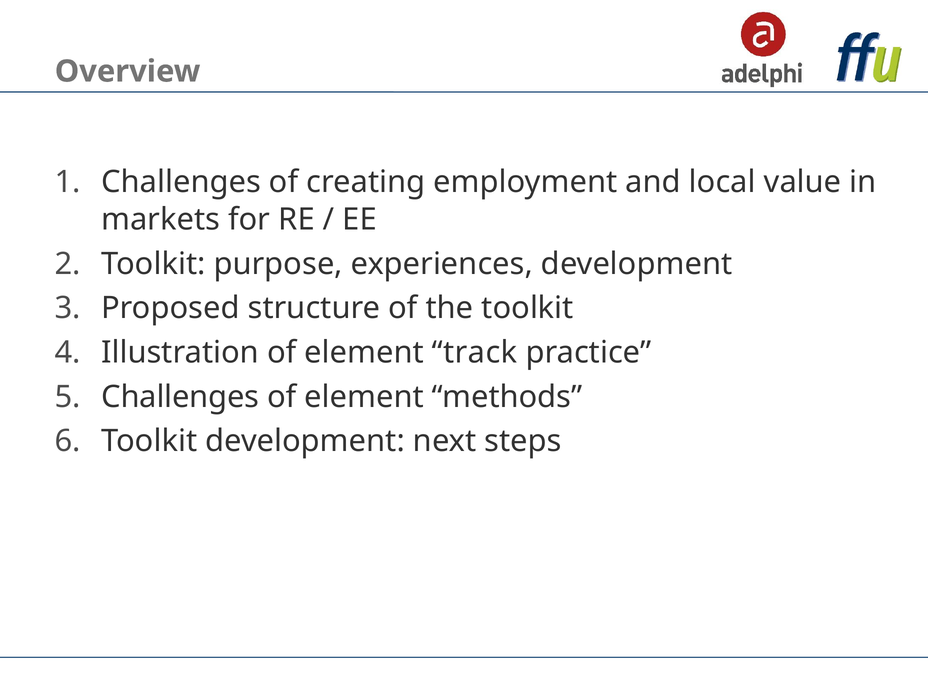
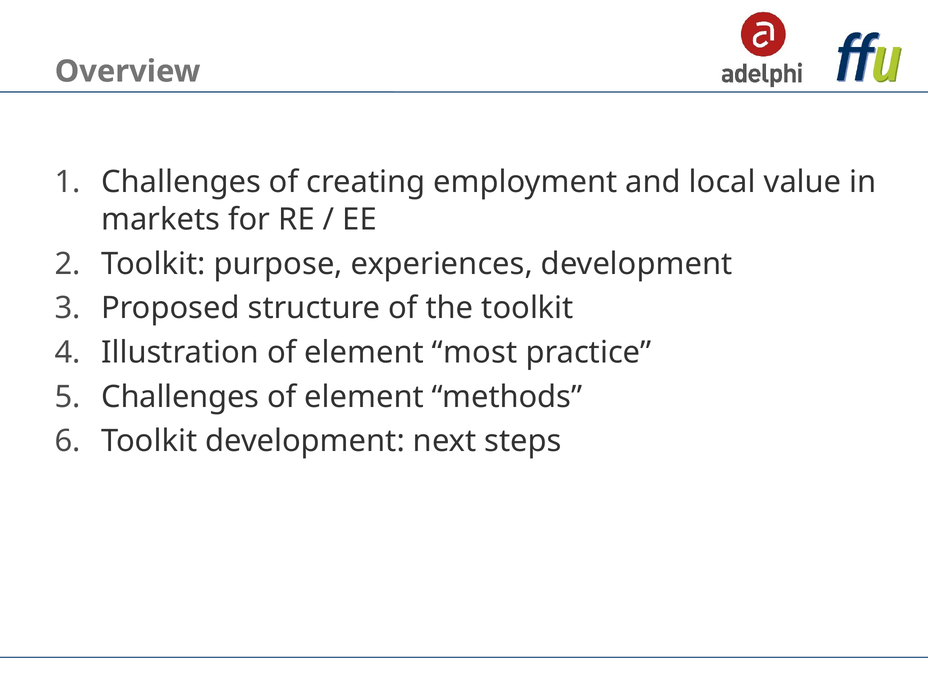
track: track -> most (475, 353)
